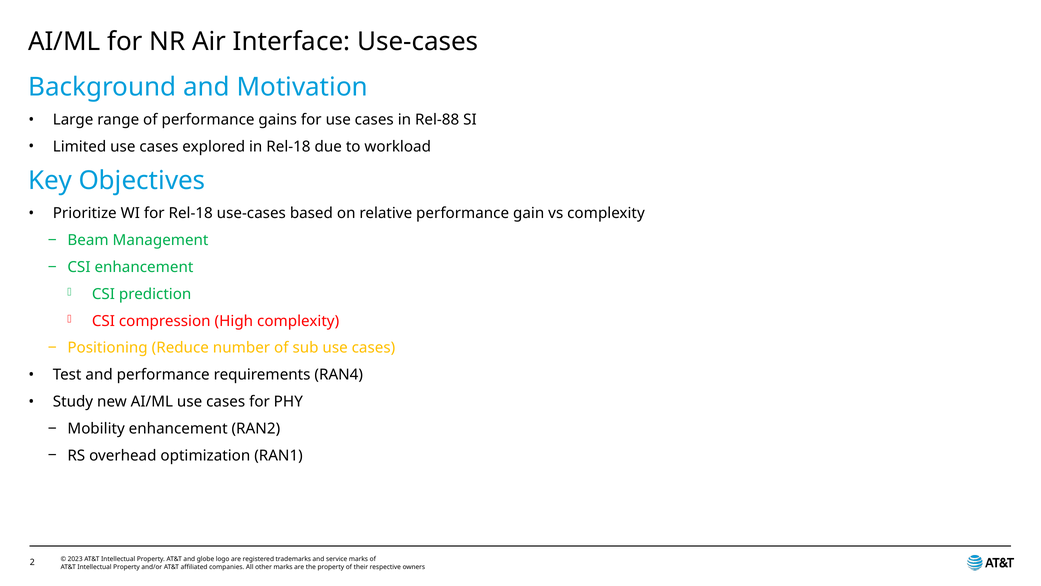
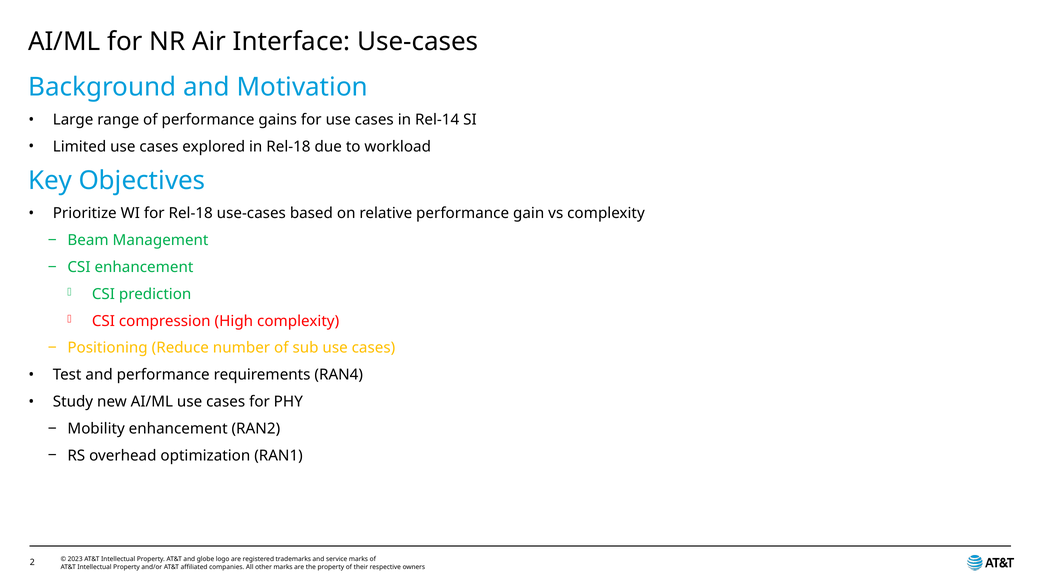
Rel-88: Rel-88 -> Rel-14 (437, 120)
